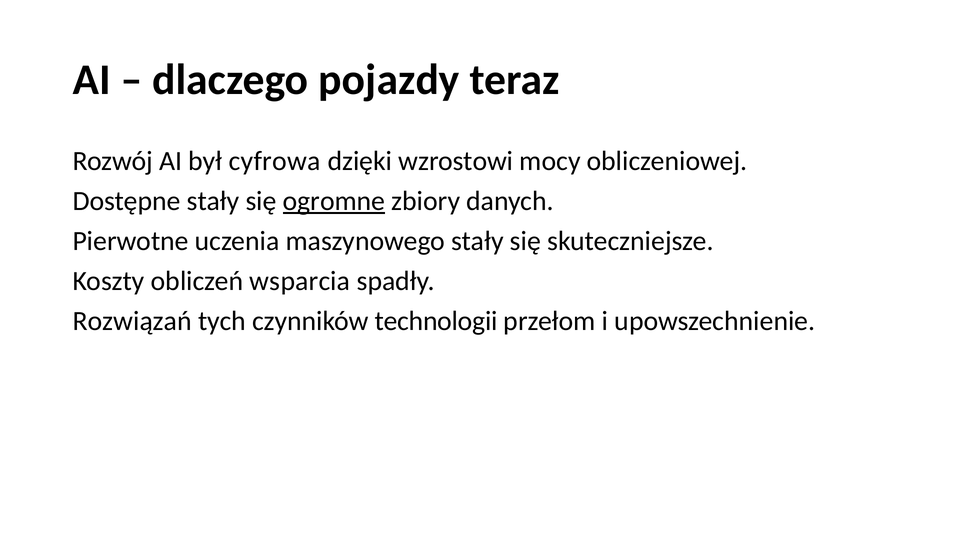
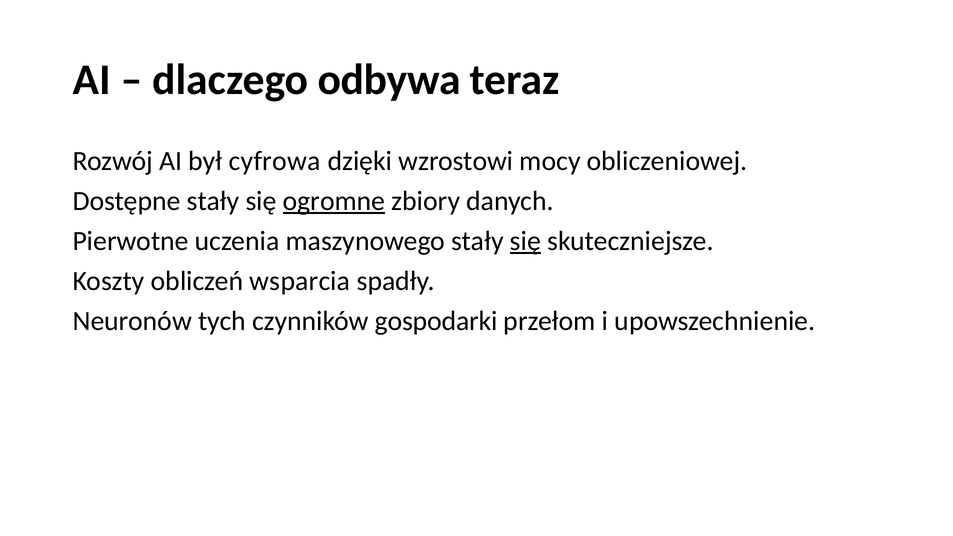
pojazdy: pojazdy -> odbywa (389, 80)
się underline: none -> present (525, 241)
Rozwiązań: Rozwiązań -> Neuronów (132, 321)
technologii: technologii -> gospodarki (436, 321)
